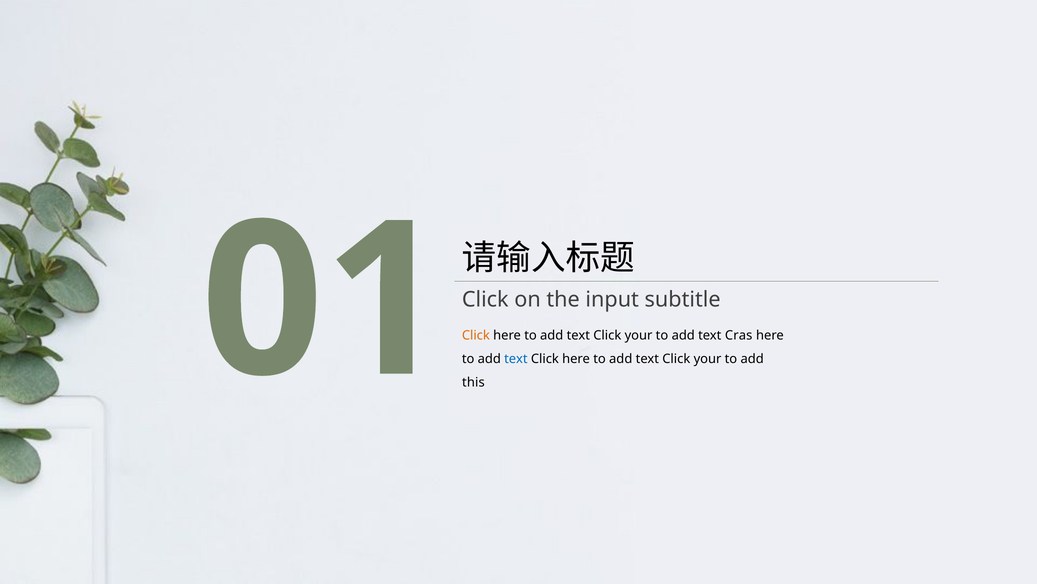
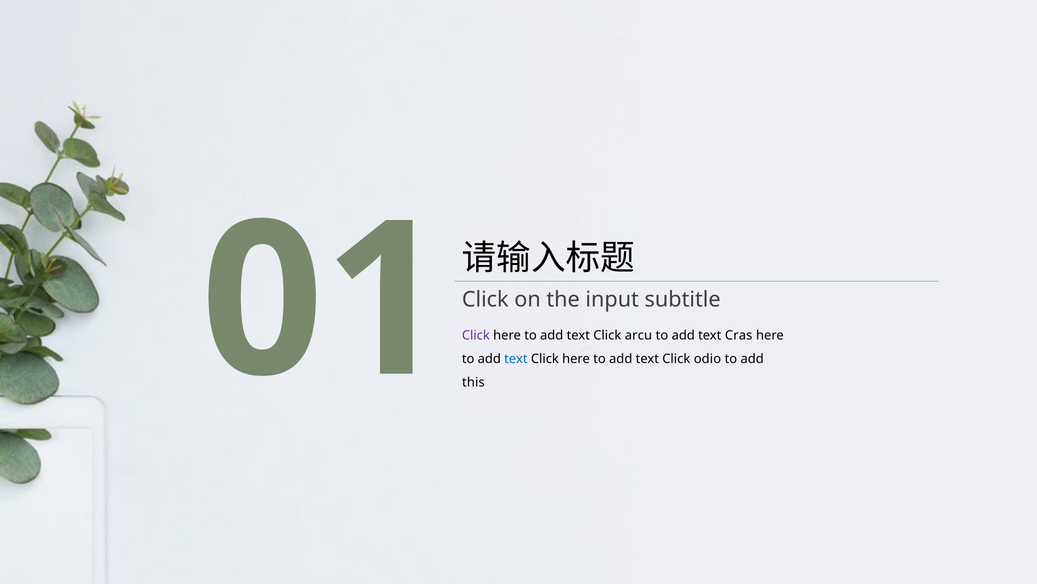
Click colour: orange -> purple (476, 335)
your: your -> arcu (638, 335)
your: your -> odio (707, 359)
